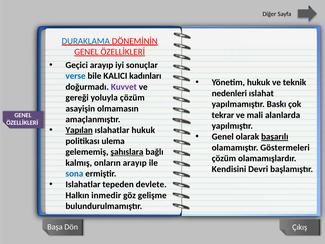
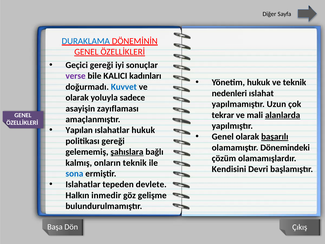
Geçici arayıp: arayıp -> gereği (102, 65)
verse colour: blue -> purple (76, 76)
Kuvvet colour: purple -> blue (124, 87)
gereği: gereği -> olarak (77, 98)
yoluyla çözüm: çözüm -> sadece (132, 98)
Baskı: Baskı -> Uzun (276, 104)
olmamasın: olmamasın -> zayıflaması (118, 108)
alanlarda underline: none -> present (283, 115)
Yapılan underline: present -> none (79, 130)
politikası ulema: ulema -> gereği (113, 141)
Göstermeleri: Göstermeleri -> Dönemindeki (285, 147)
onların arayıp: arayıp -> teknik (135, 163)
